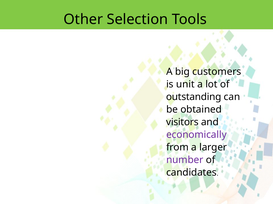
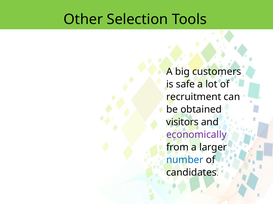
unit: unit -> safe (185, 84)
outstanding: outstanding -> recruitment (194, 97)
number colour: purple -> blue (185, 160)
